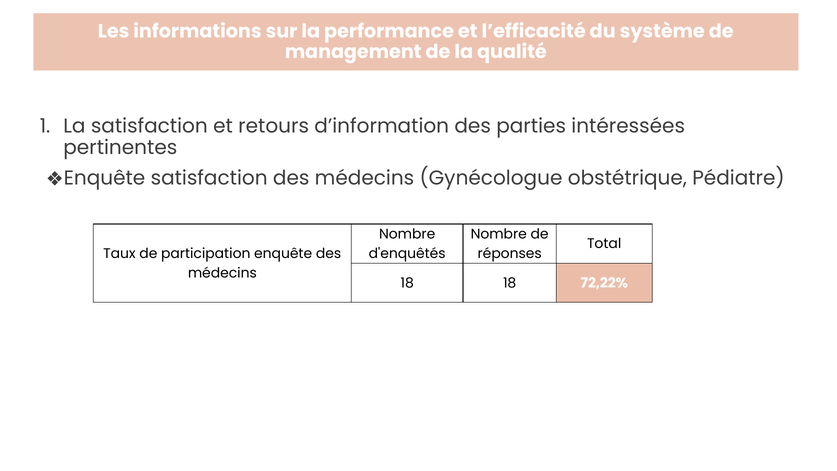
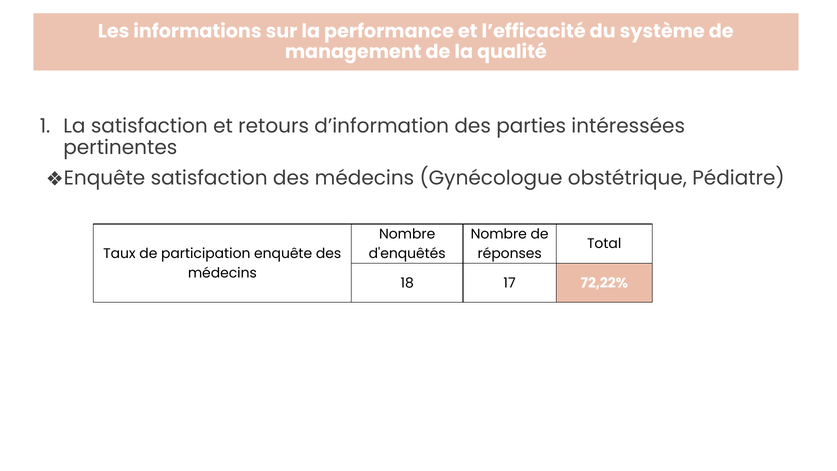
18 18: 18 -> 17 (510, 283)
